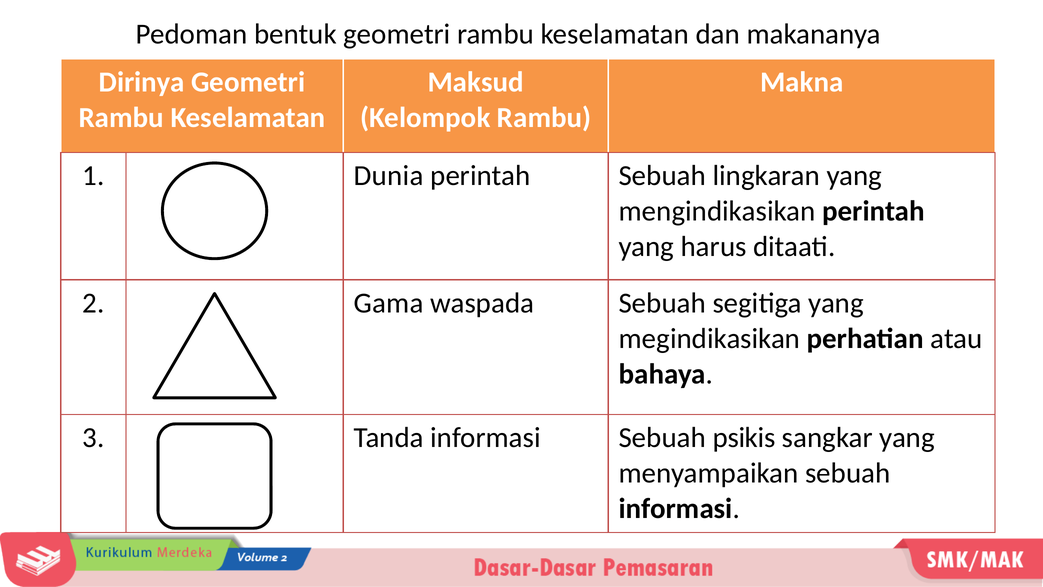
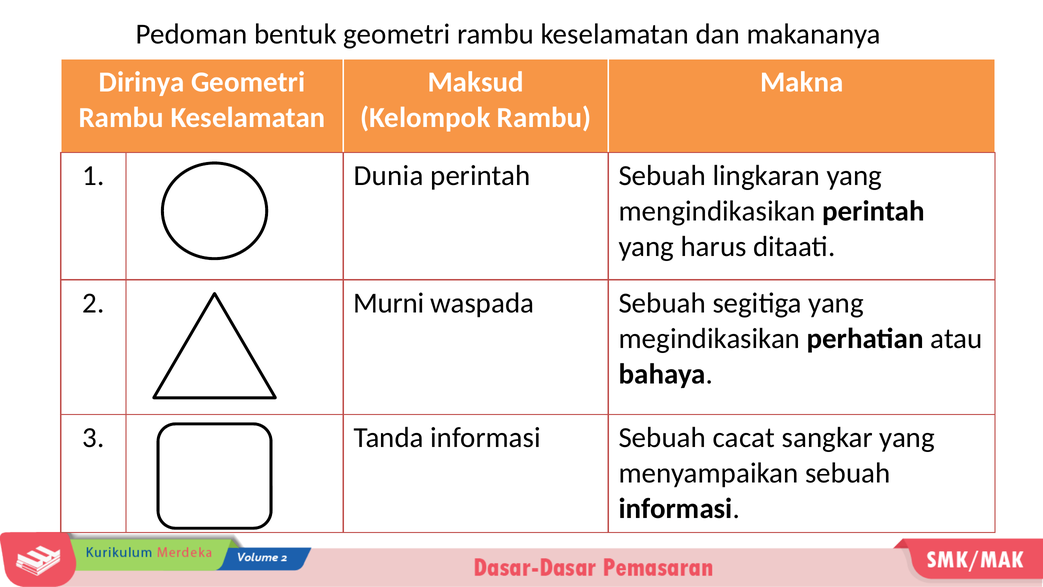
Gama: Gama -> Murni (389, 303)
psikis: psikis -> cacat (744, 438)
